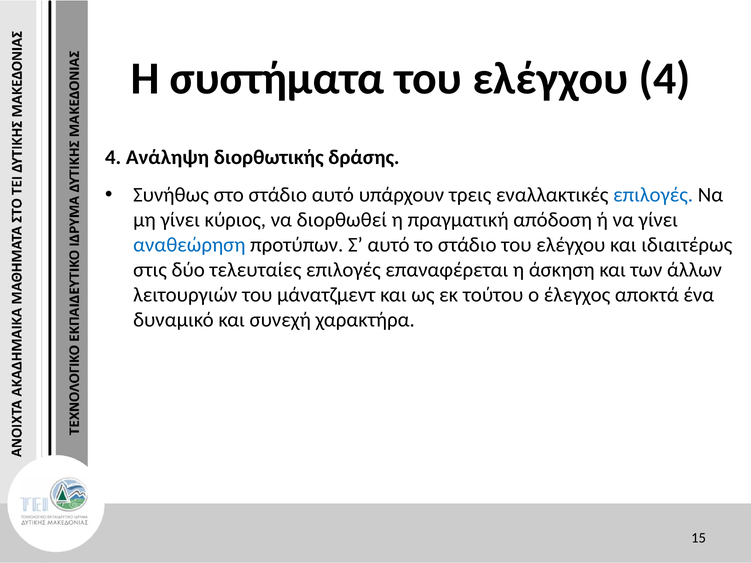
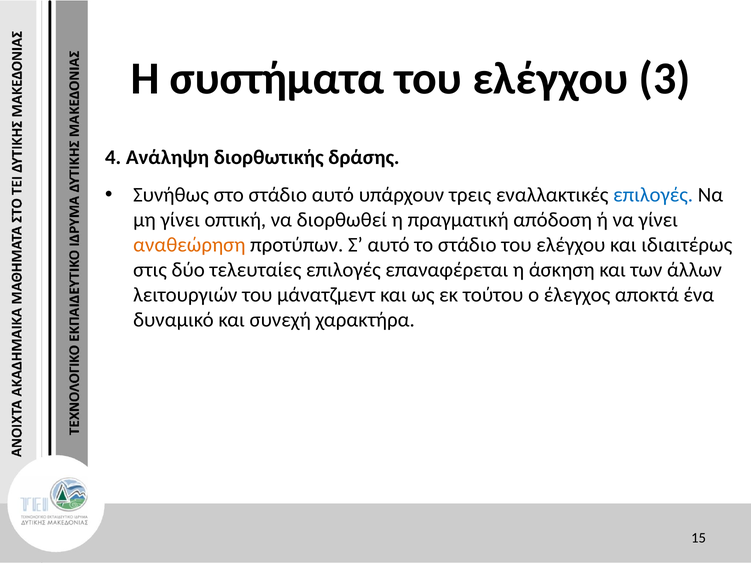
ελέγχου 4: 4 -> 3 (665, 78)
κύριος: κύριος -> οπτική (235, 220)
αναθεώρηση colour: blue -> orange (189, 245)
